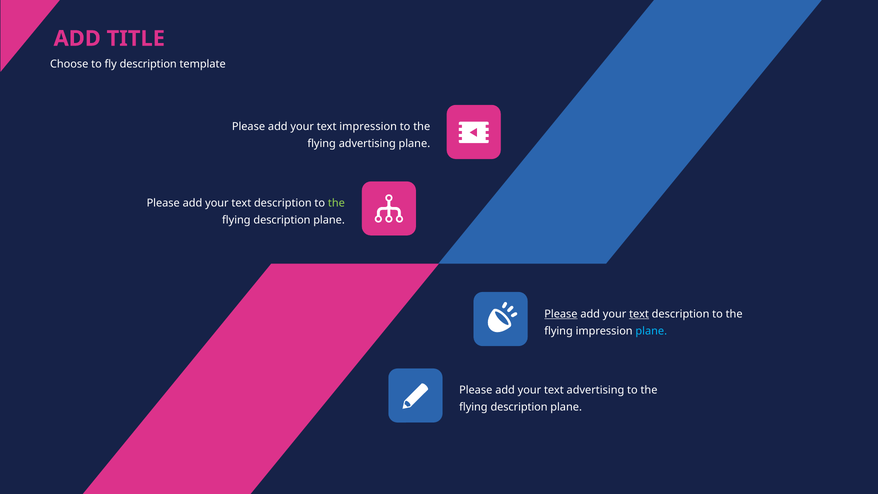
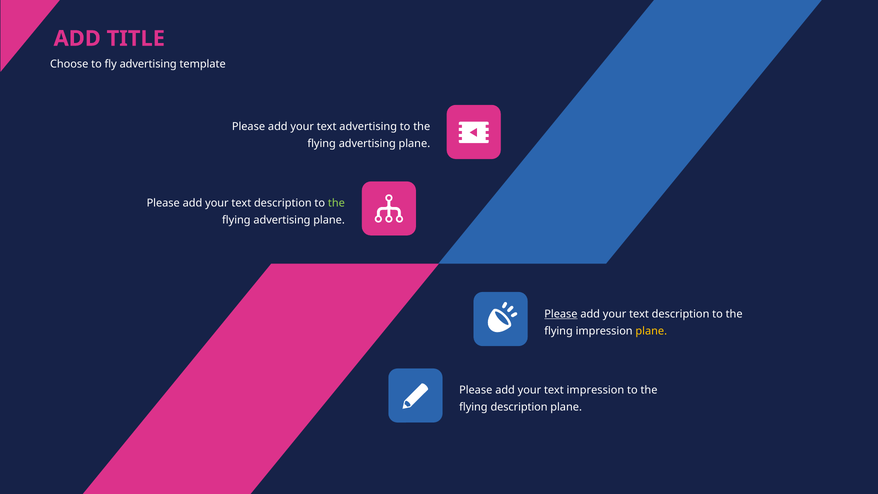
fly description: description -> advertising (148, 64)
text impression: impression -> advertising (368, 127)
description: description -> advertising (282, 220)
text underline: present -> none (639, 314)
plane colour: light blue -> yellow (651, 331)
text advertising: advertising -> impression (595, 390)
